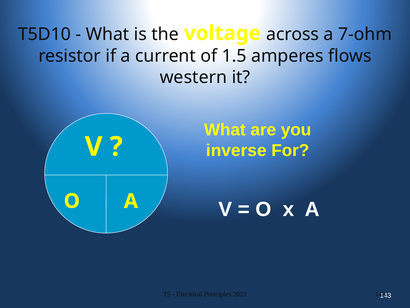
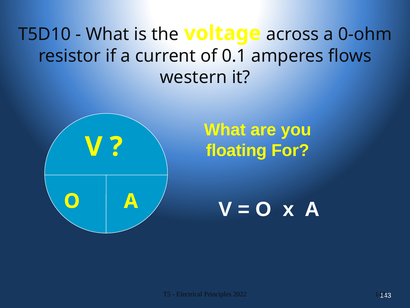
7-ohm: 7-ohm -> 0-ohm (365, 34)
1.5: 1.5 -> 0.1 (234, 56)
inverse: inverse -> floating (236, 150)
